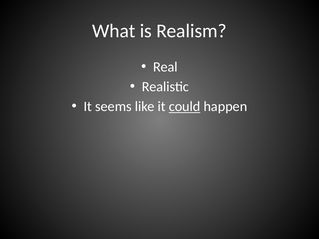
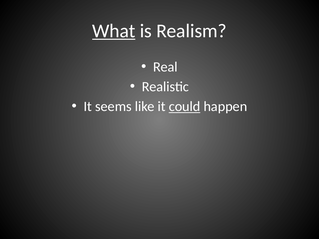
What underline: none -> present (114, 31)
